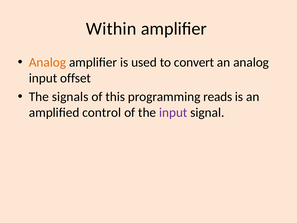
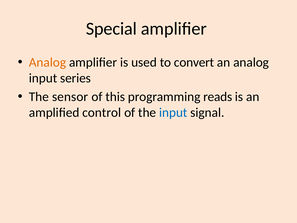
Within: Within -> Special (111, 29)
offset: offset -> series (76, 78)
signals: signals -> sensor (70, 97)
input colour: purple -> blue (173, 112)
